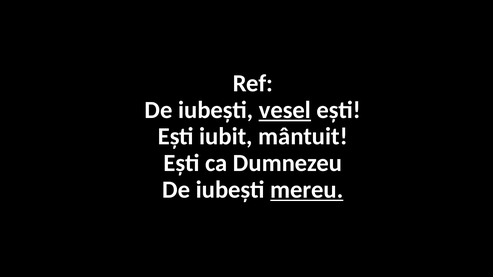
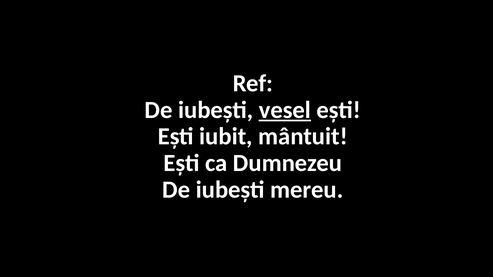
mereu underline: present -> none (307, 190)
